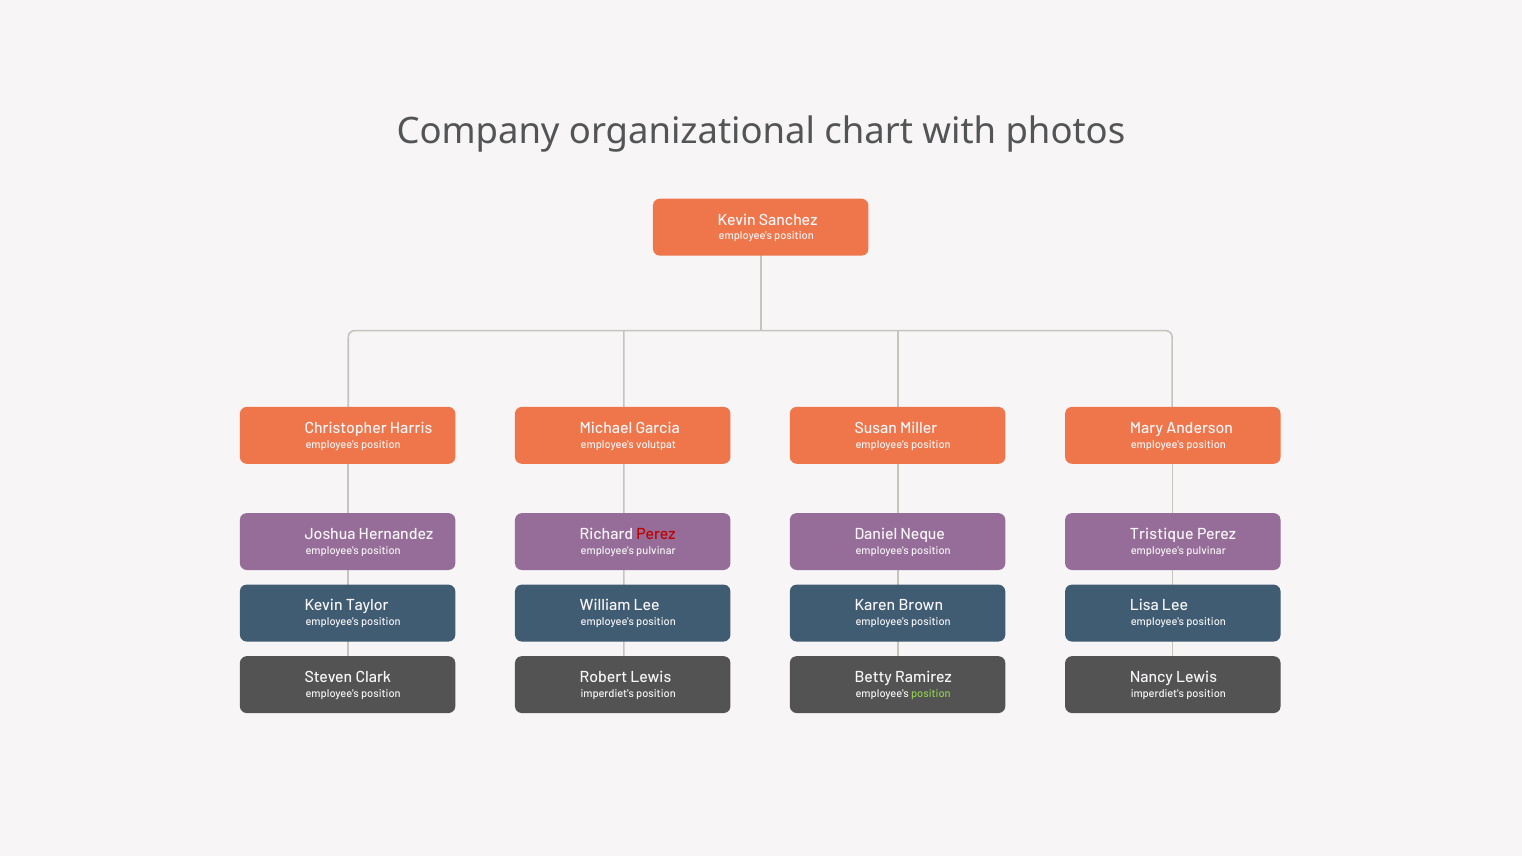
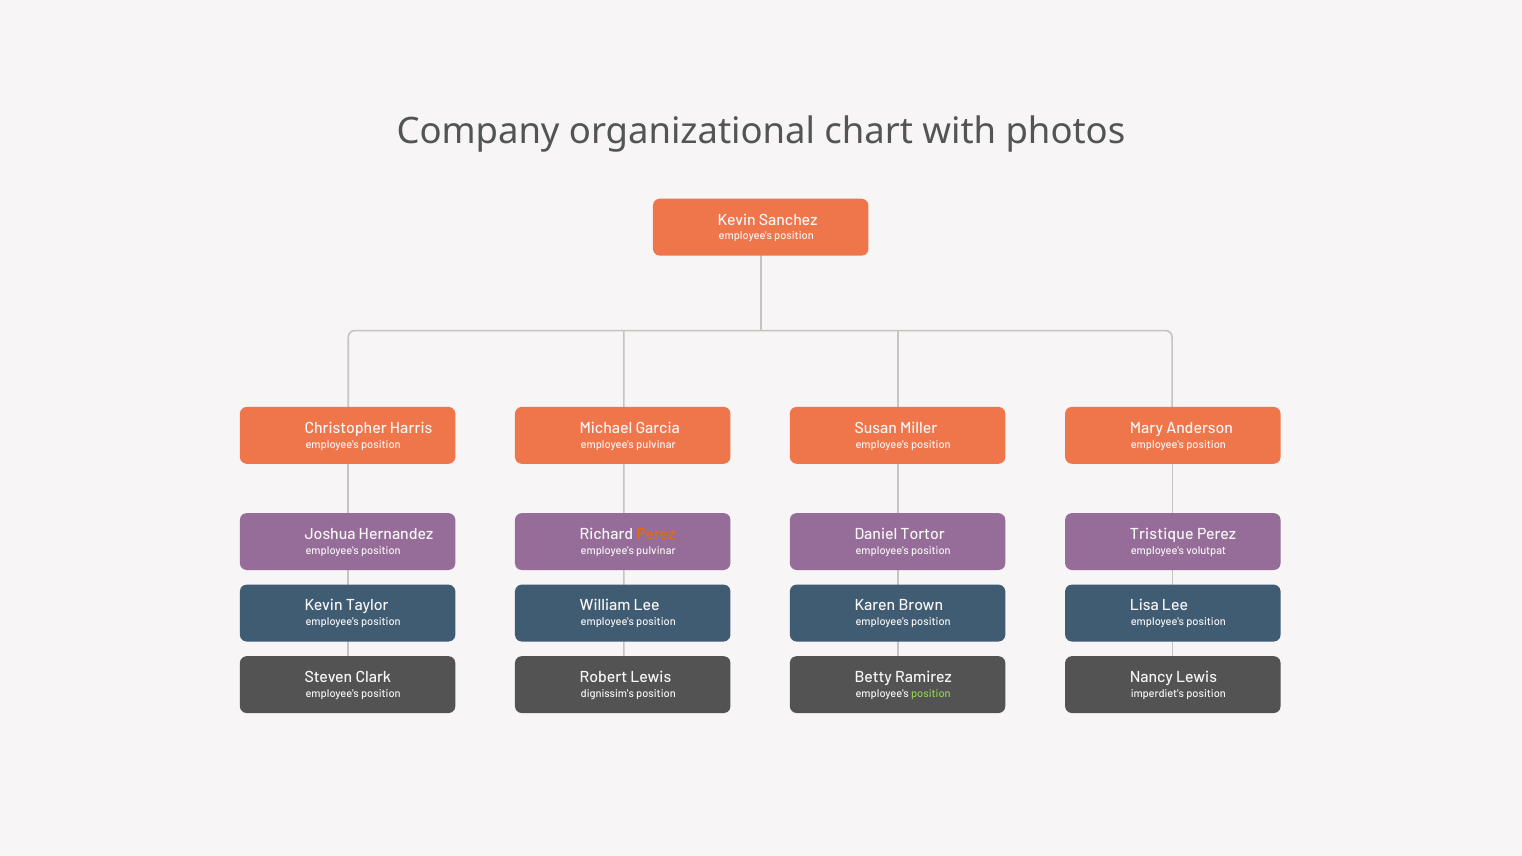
volutpat: volutpat -> pulvinar (656, 444)
Perez colour: red -> orange (656, 534)
Neque: Neque -> Tortor (923, 534)
pulvinar: pulvinar -> volutpat (1206, 551)
imperdiet's: imperdiet's -> dignissim's (607, 694)
